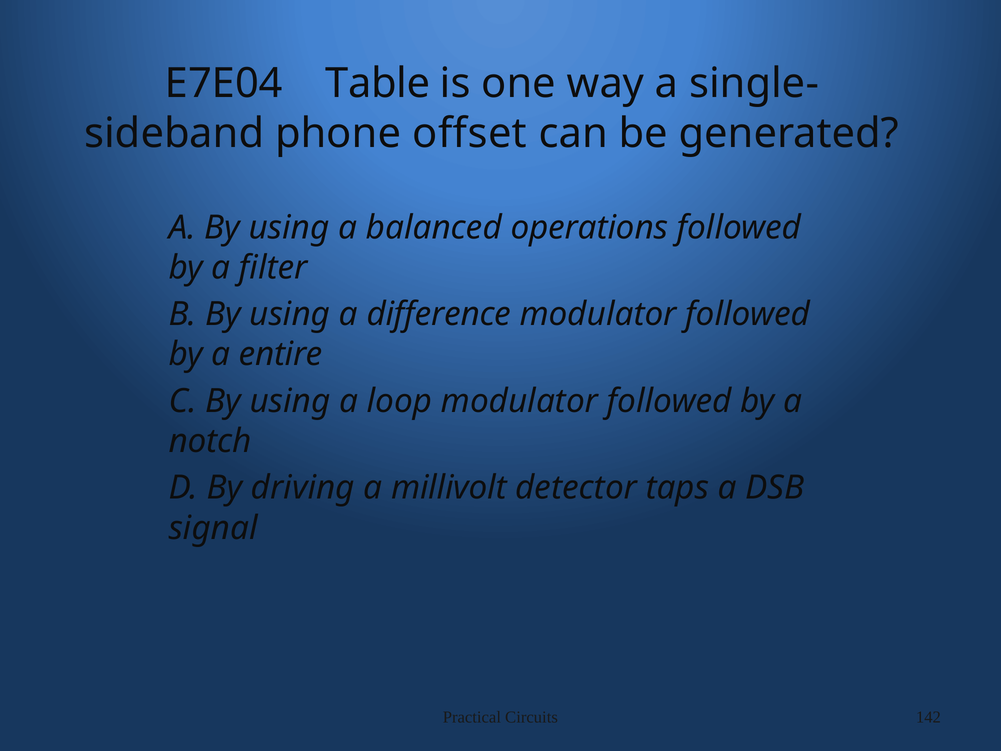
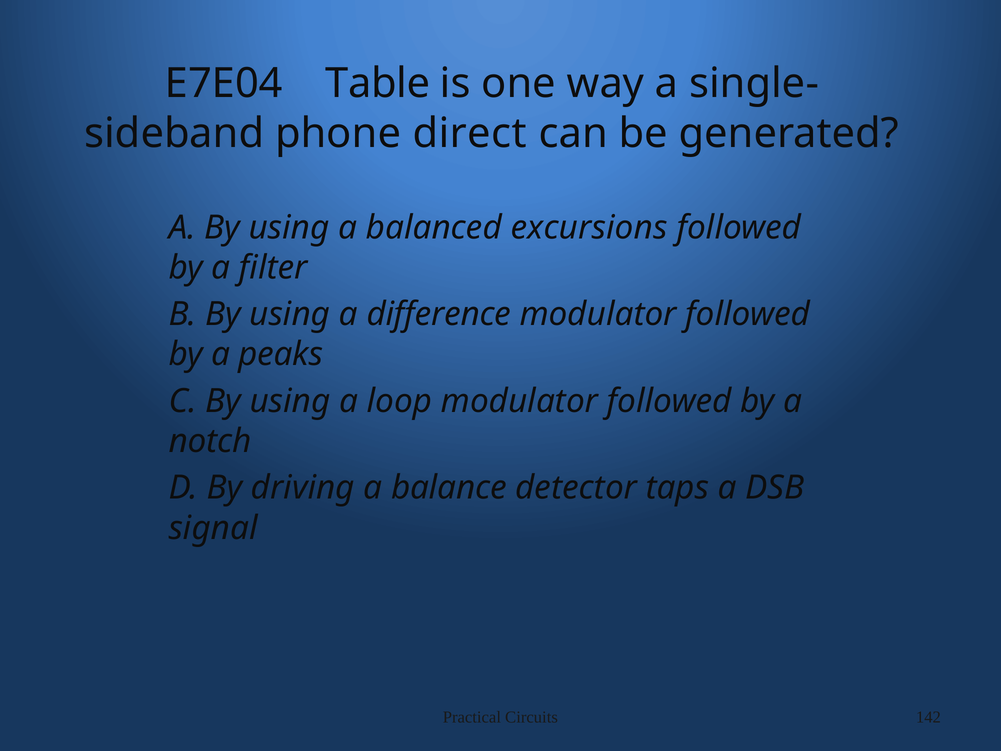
offset: offset -> direct (470, 133)
operations: operations -> excursions (589, 228)
entire: entire -> peaks (281, 354)
millivolt: millivolt -> balance (449, 488)
